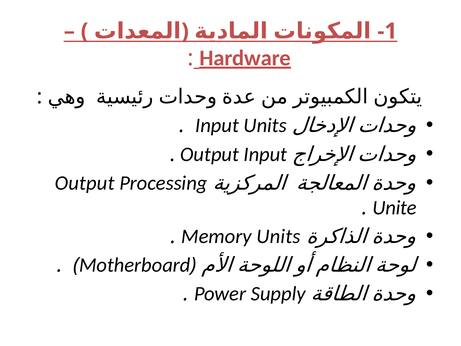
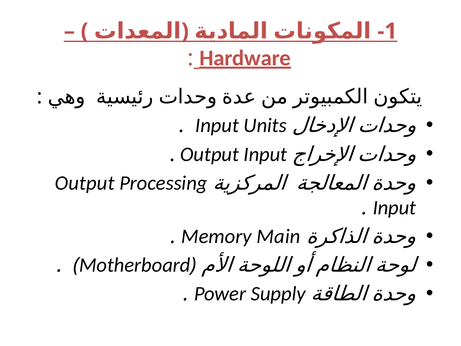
Unite: Unite -> Input (394, 207)
Memory Units: Units -> Main (279, 236)
